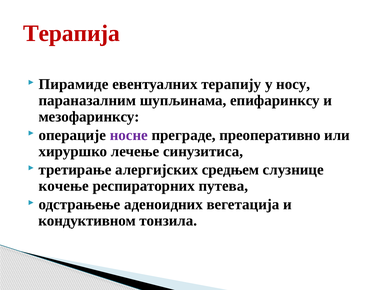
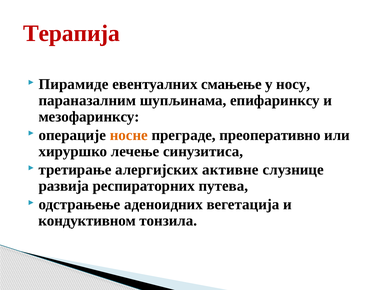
терапију: терапију -> смањење (231, 84)
носне colour: purple -> orange (129, 135)
средњем: средњем -> активне (230, 169)
кочење: кочење -> развија (64, 186)
